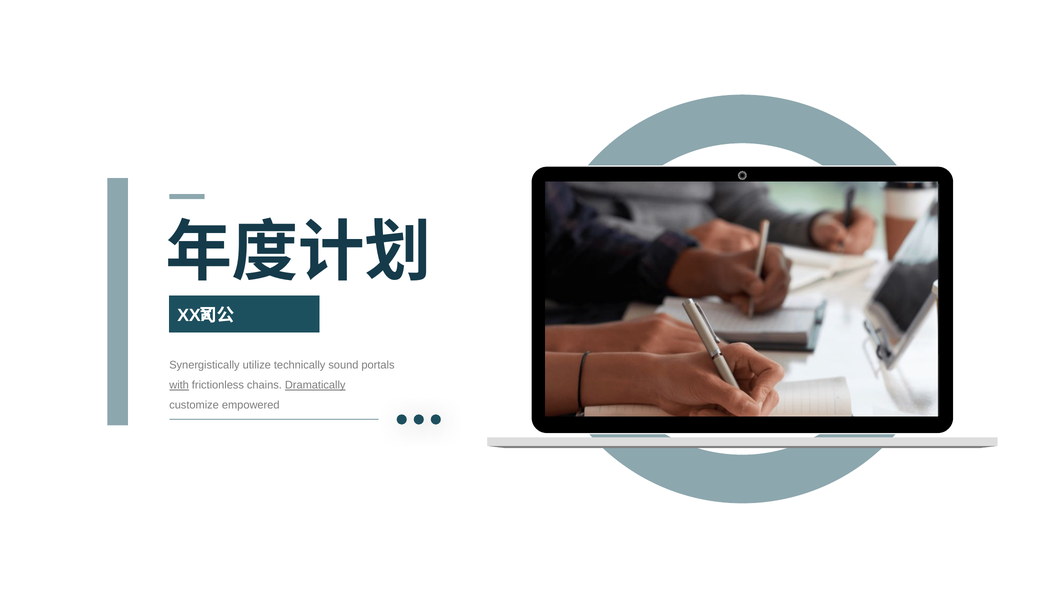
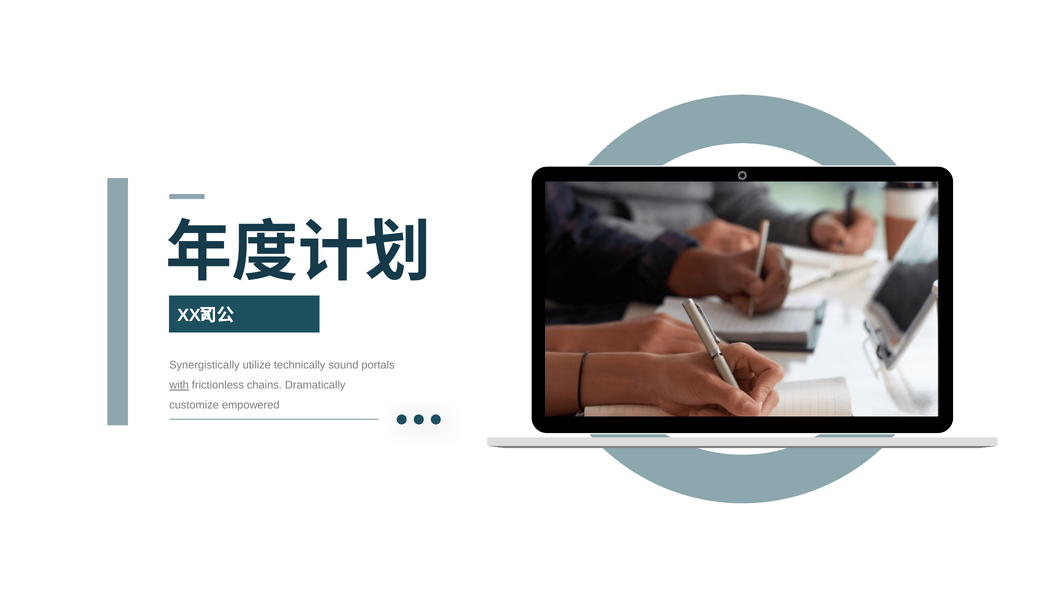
Dramatically underline: present -> none (315, 385)
